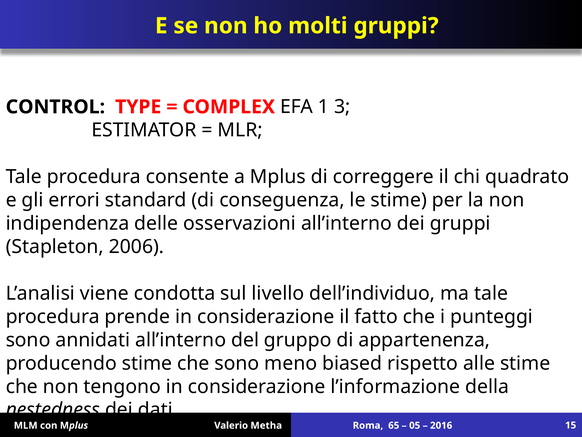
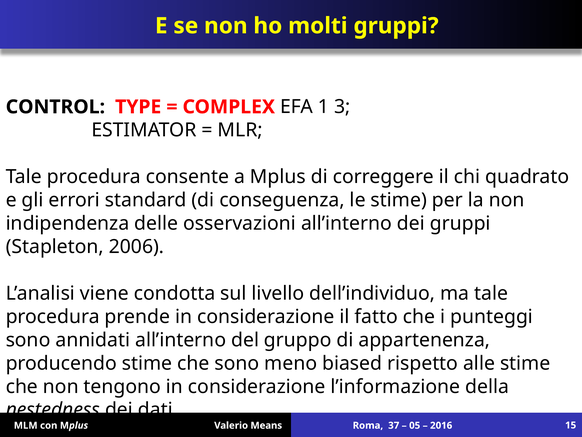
Metha: Metha -> Means (266, 425)
65: 65 -> 37 (394, 425)
